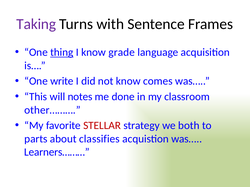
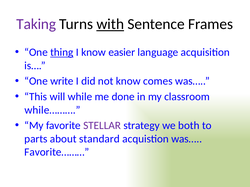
with underline: none -> present (110, 24)
grade: grade -> easier (122, 52)
notes: notes -> while (80, 97)
other………: other……… -> while……… (52, 110)
STELLAR colour: red -> purple (102, 126)
classifies: classifies -> standard (99, 139)
Learners………: Learners……… -> Favorite……… (57, 152)
